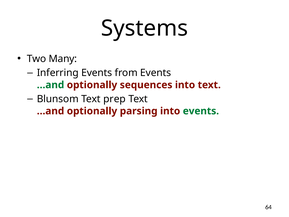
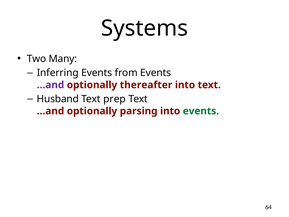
…and colour: green -> purple (51, 85)
sequences: sequences -> thereafter (146, 85)
Blunsom: Blunsom -> Husband (58, 99)
